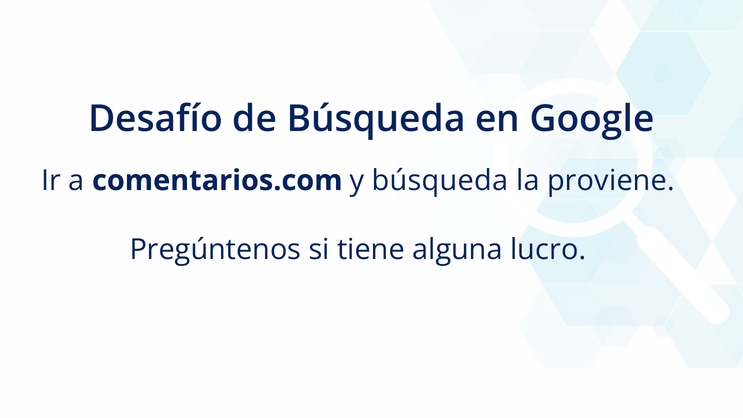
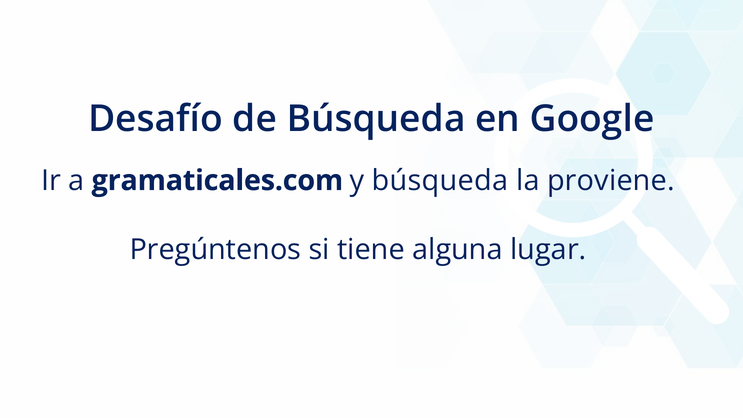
comentarios.com: comentarios.com -> gramaticales.com (217, 181)
lucro: lucro -> lugar (548, 250)
